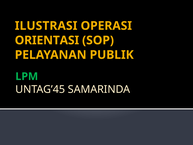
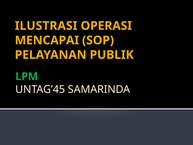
ORIENTASI: ORIENTASI -> MENCAPAI (47, 40)
